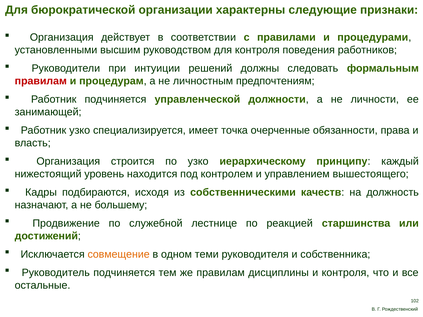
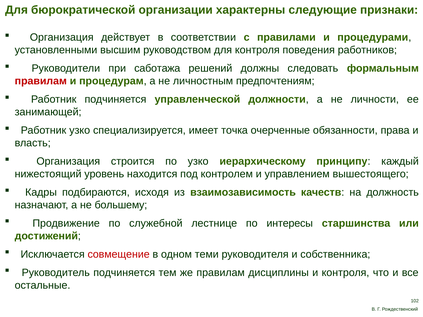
интуиции: интуиции -> саботажа (157, 68)
собственническими: собственническими -> взаимозависимость (243, 192)
реакцией: реакцией -> интересы (290, 223)
совмещение colour: orange -> red (119, 254)
